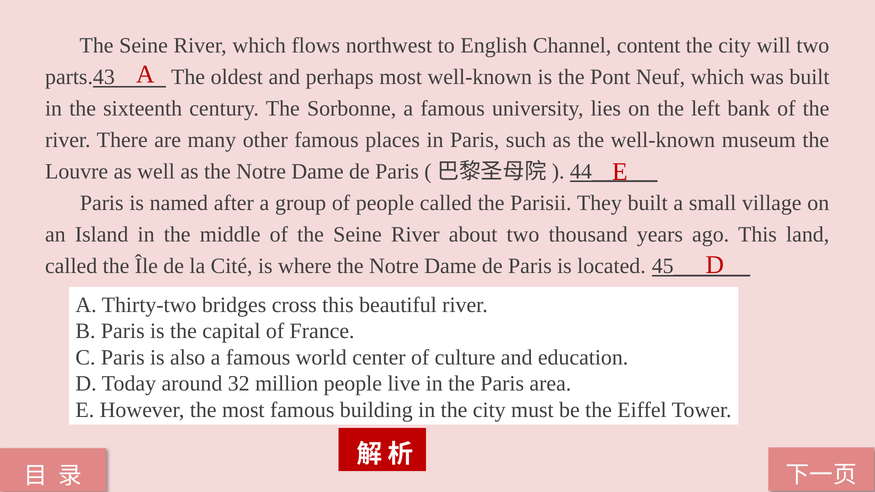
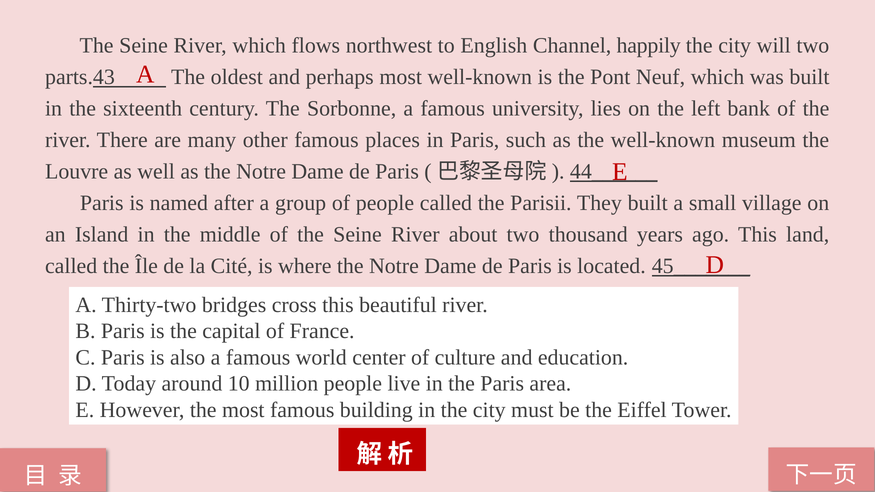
content: content -> happily (649, 46)
32: 32 -> 10 (239, 384)
